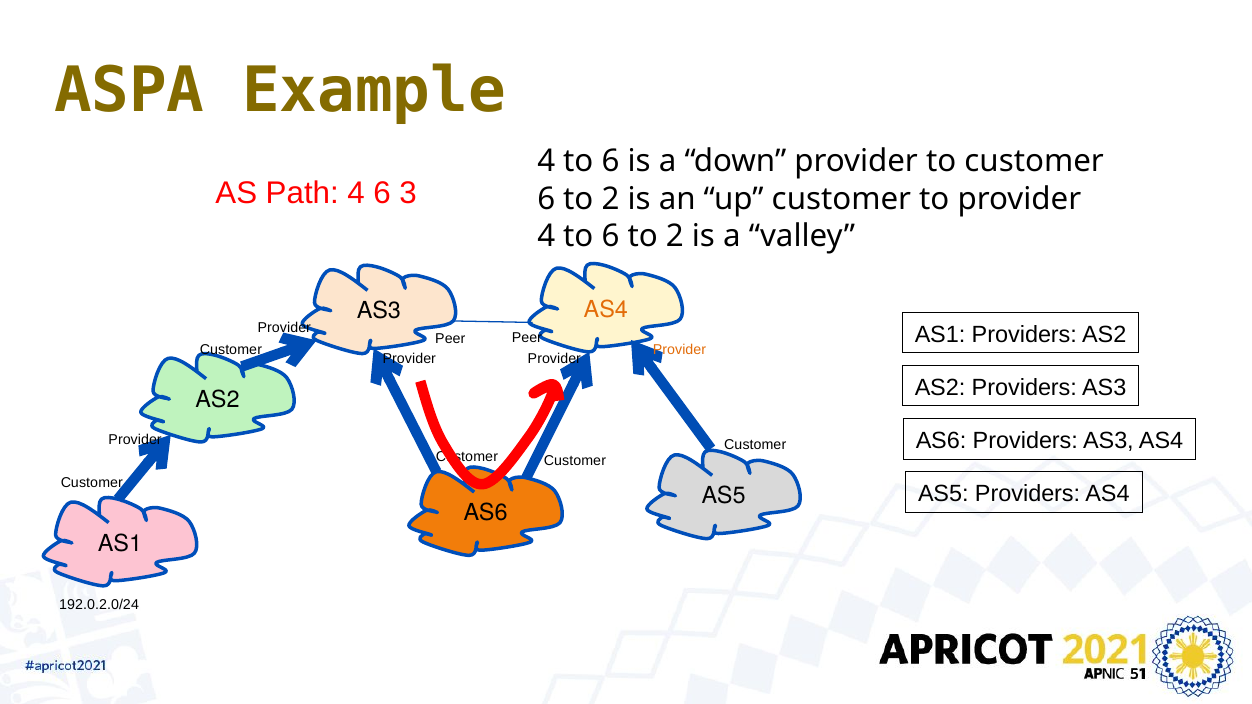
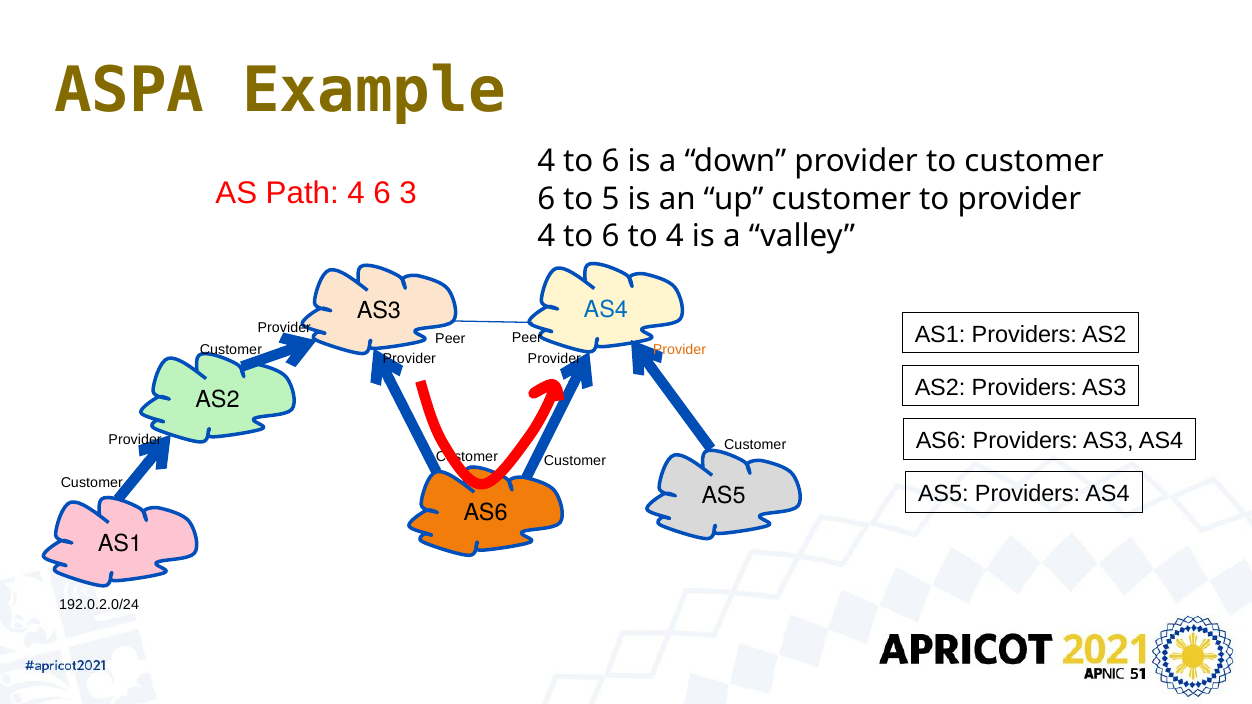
2: 2 -> 5 (610, 199)
to 6 to 2: 2 -> 4 (675, 236)
AS4 colour: orange -> blue (606, 309)
